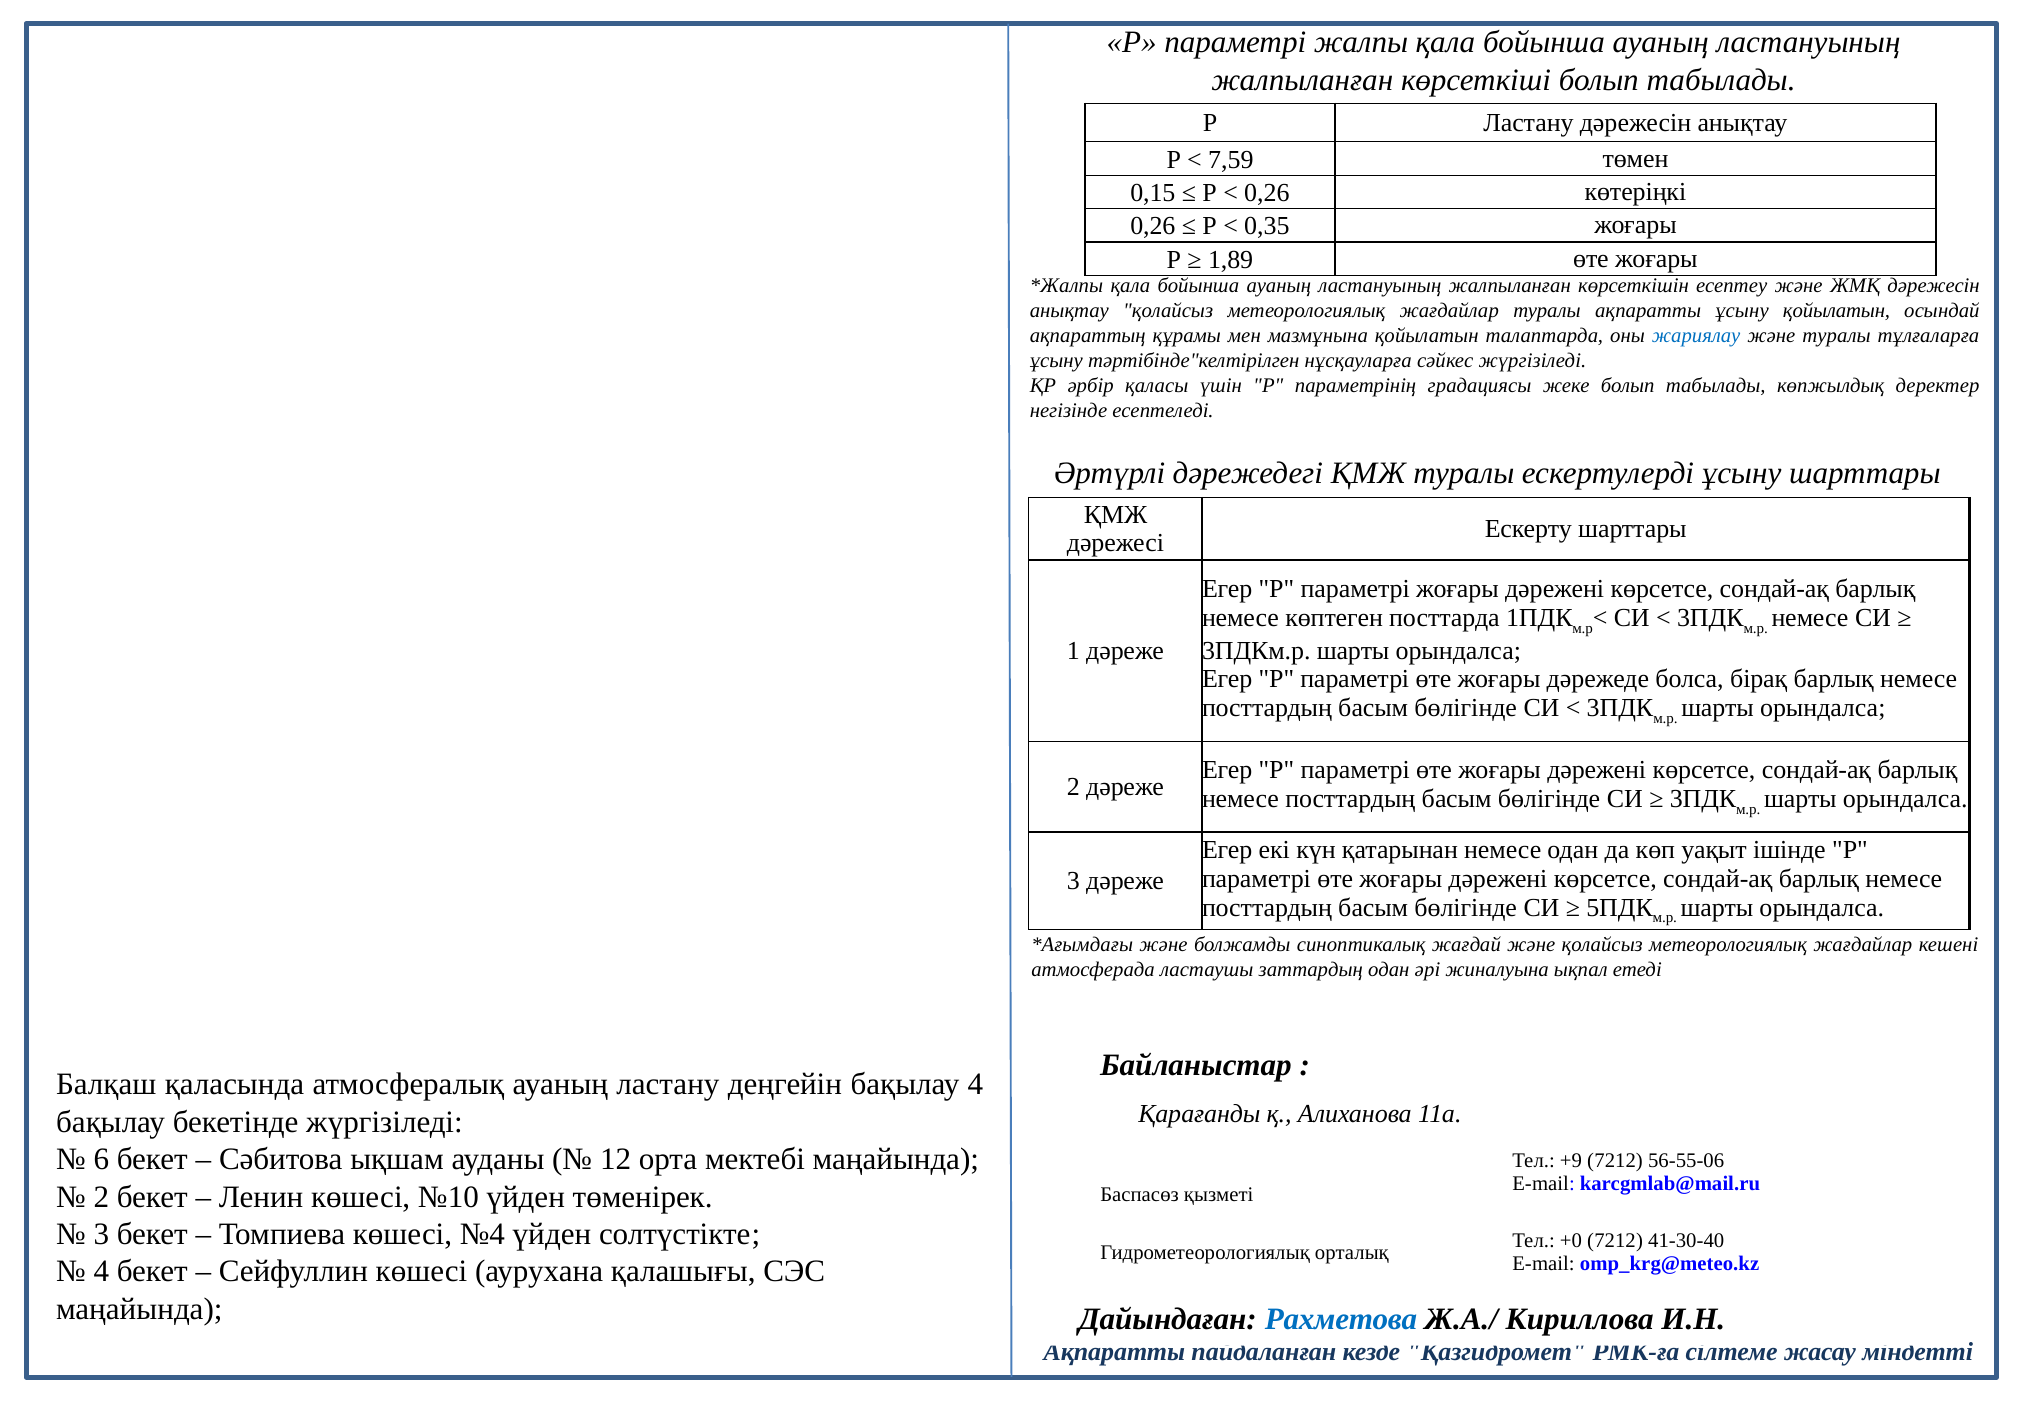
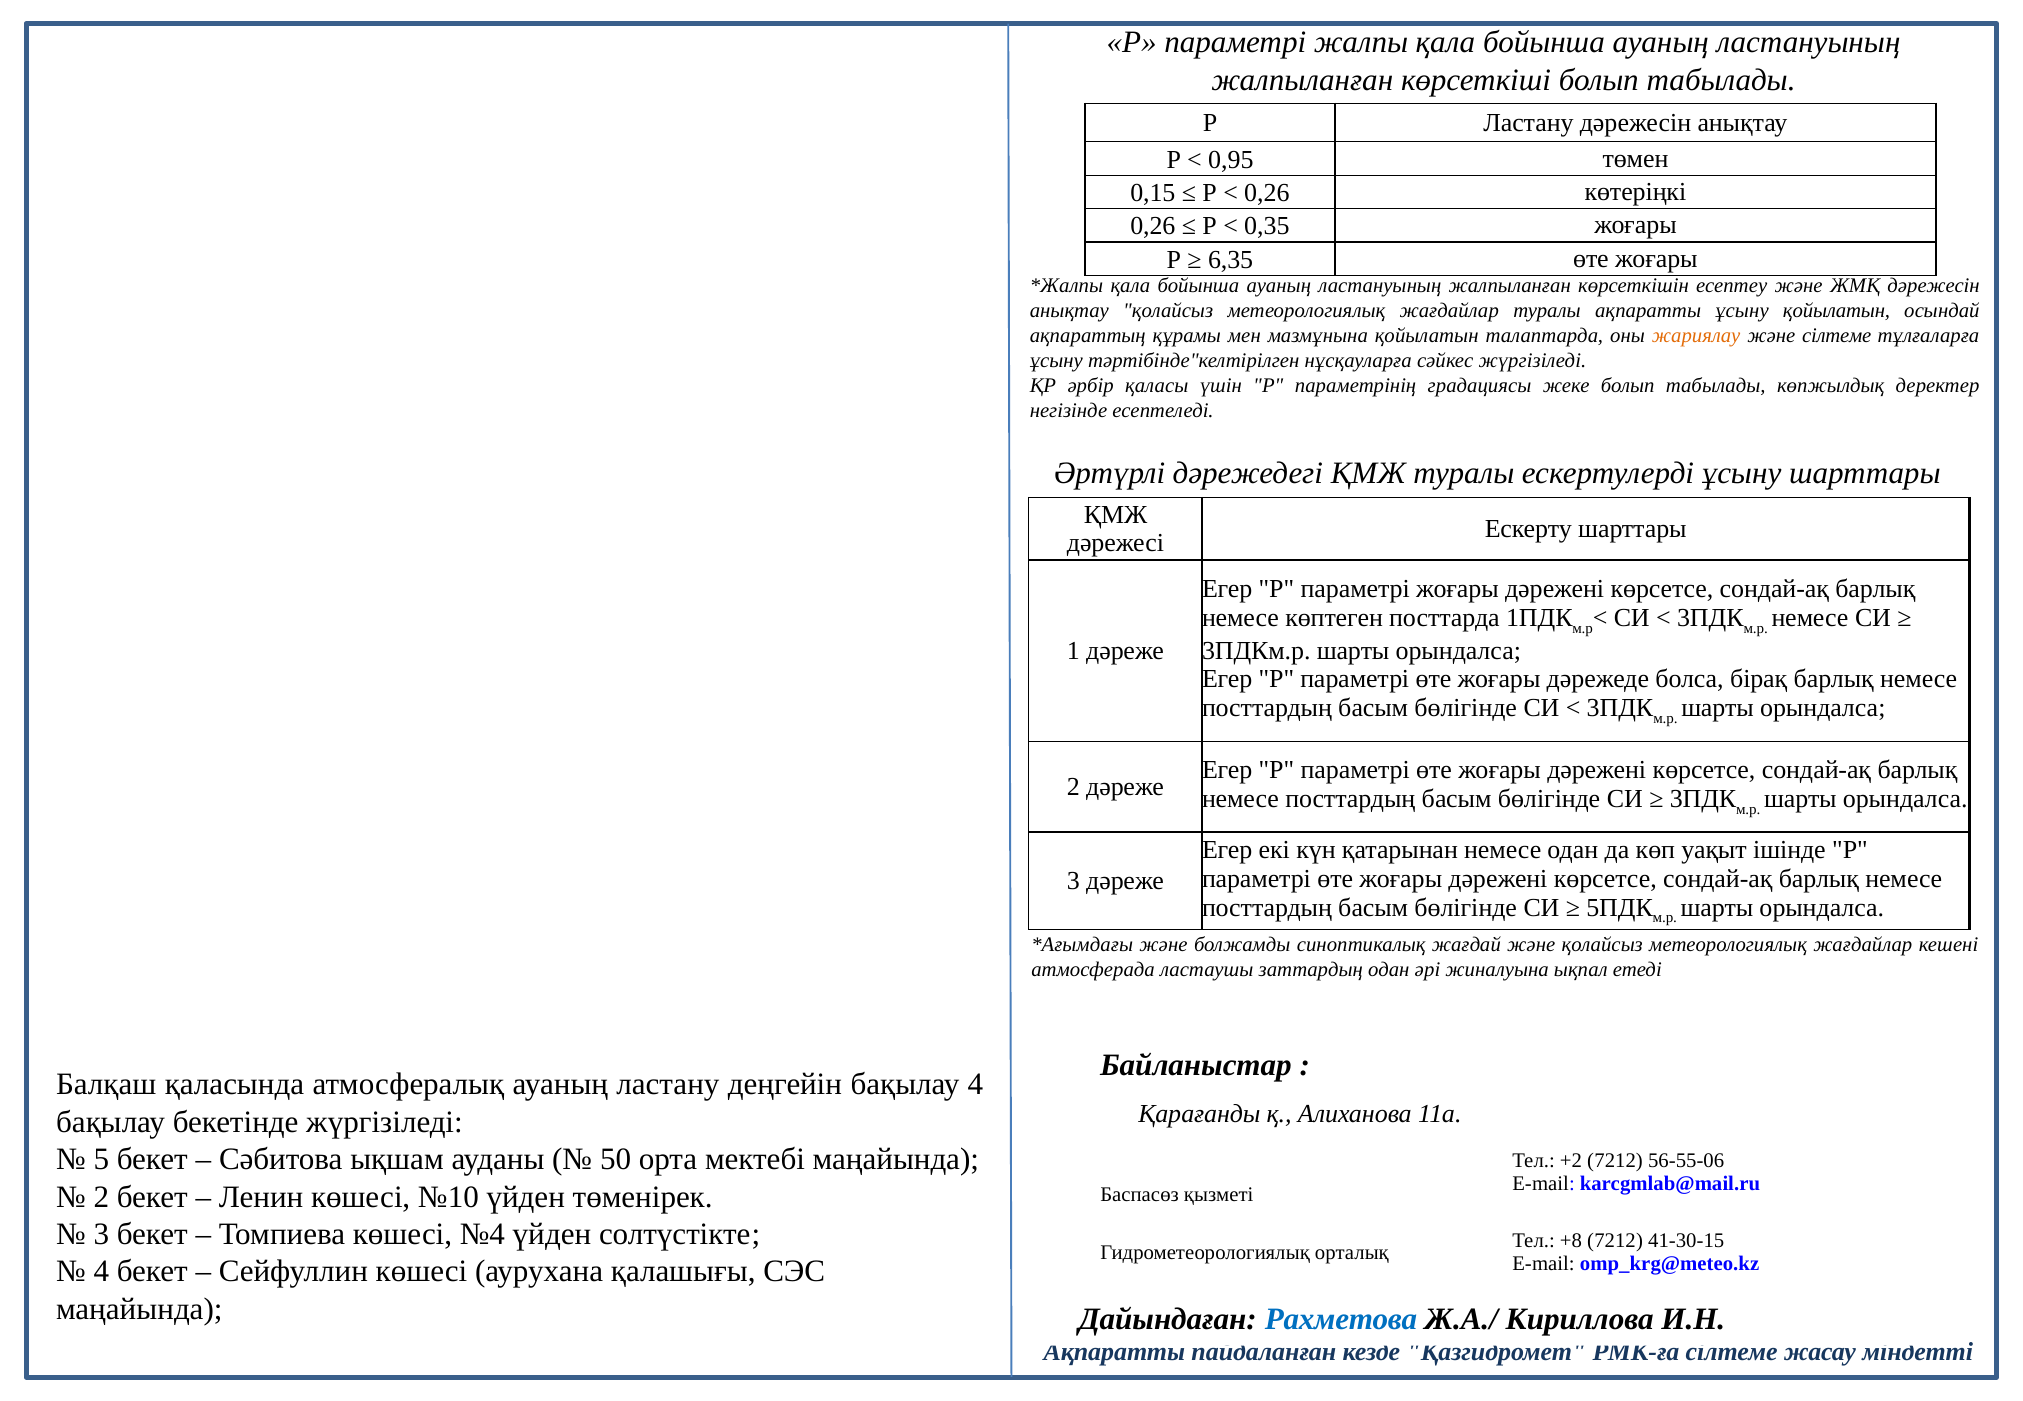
7,59: 7,59 -> 0,95 (1231, 160)
1,89: 1,89 -> 6,35 (1231, 260)
жариялау colour: blue -> orange (1696, 336)
және туралы: туралы -> сілтеме (1837, 336)
6: 6 -> 5 (101, 1159)
12: 12 -> 50 (616, 1159)
+9: +9 -> +2 (1571, 1160)
+0: +0 -> +8 (1571, 1241)
41-30-40: 41-30-40 -> 41-30-15 (1686, 1241)
